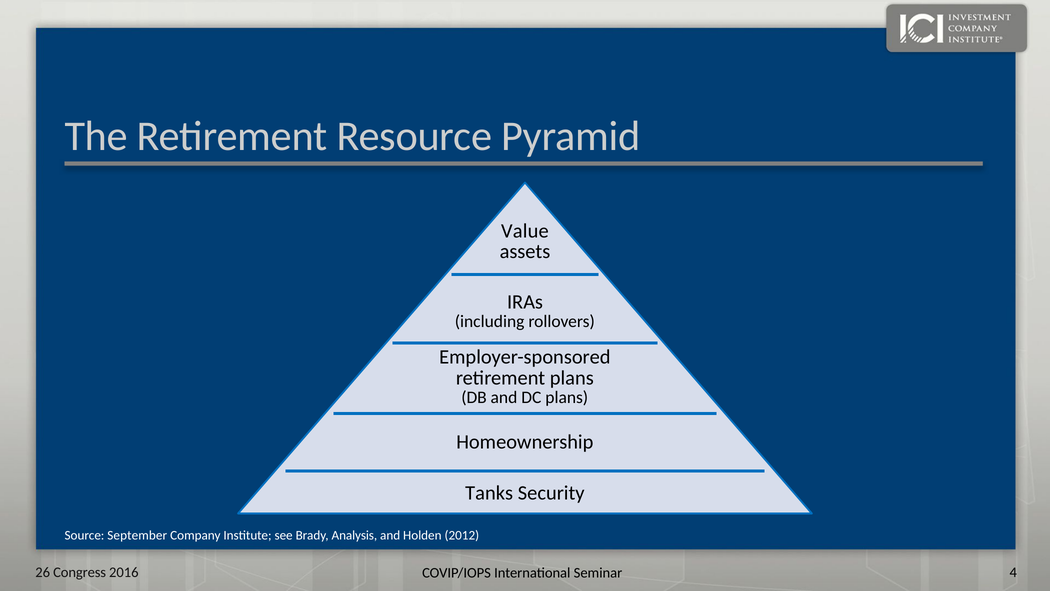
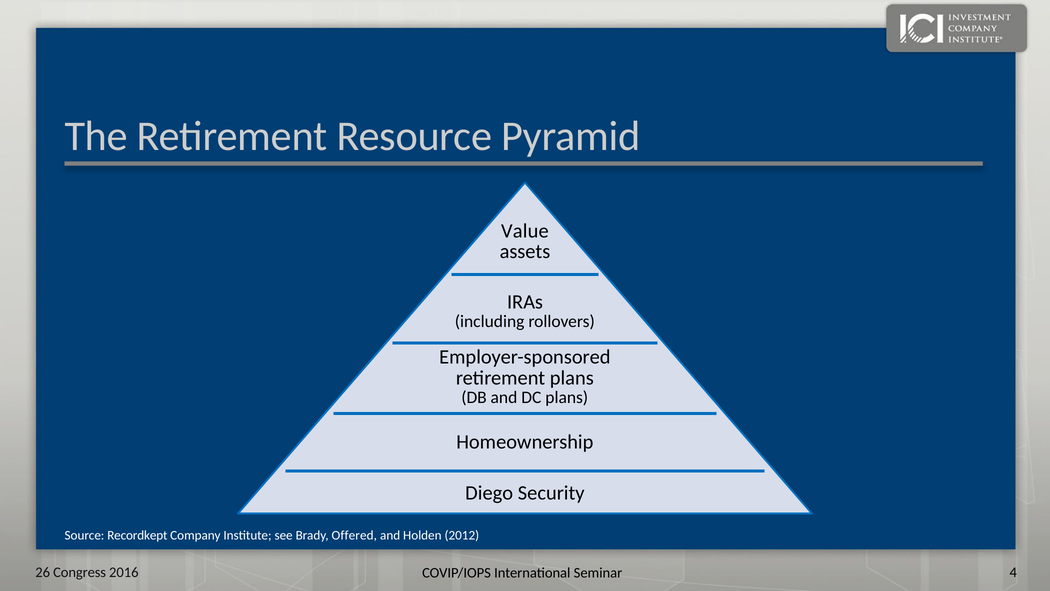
Tanks: Tanks -> Diego (489, 493)
September: September -> Recordkept (137, 535)
Analysis: Analysis -> Offered (354, 535)
